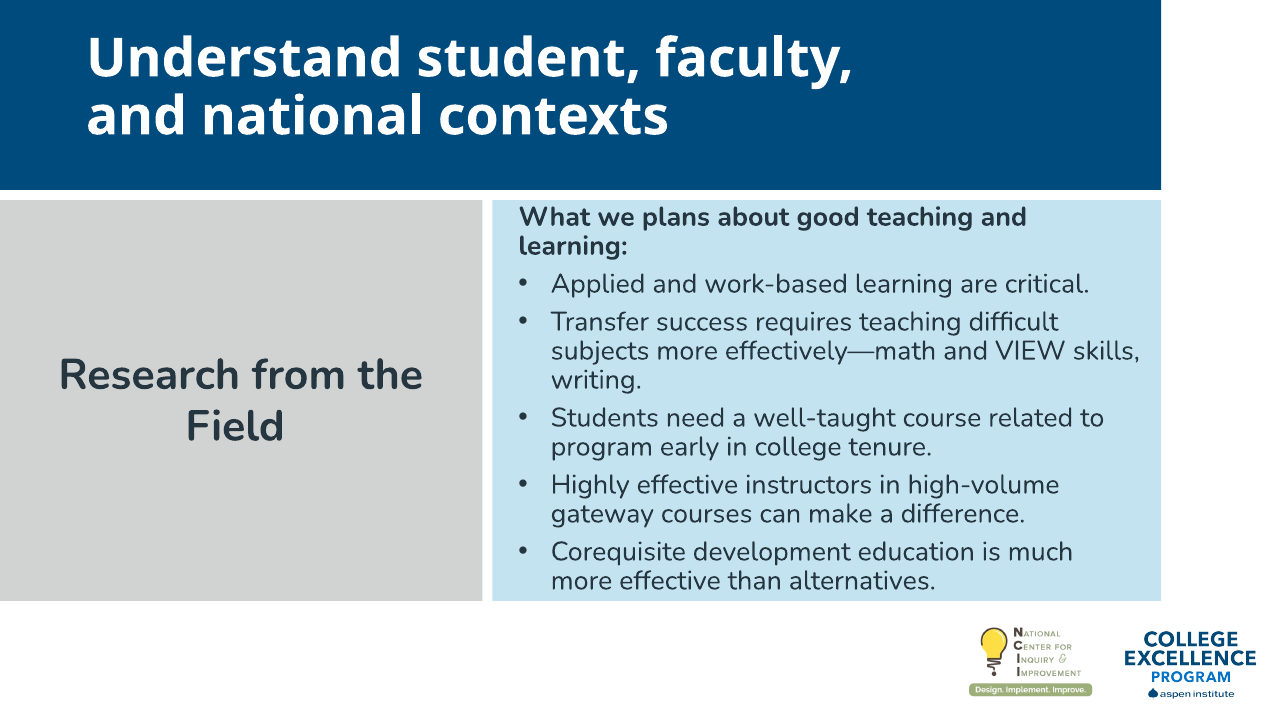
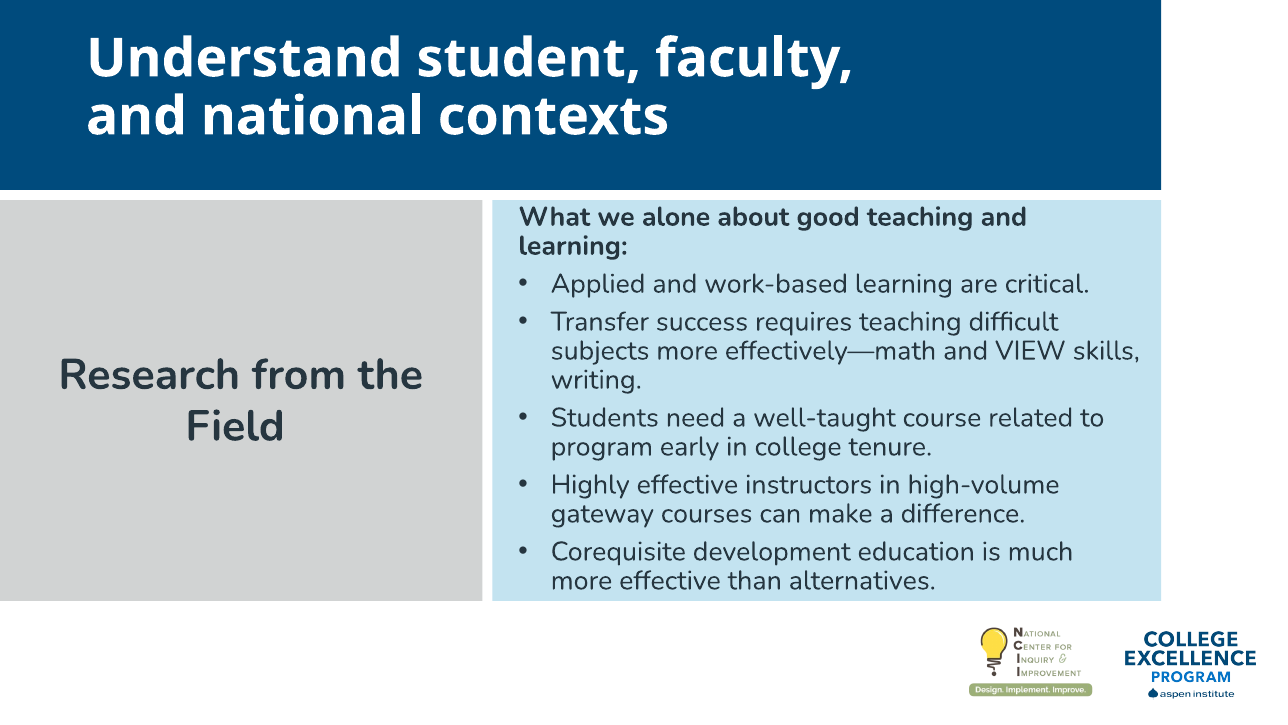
plans: plans -> alone (676, 217)
